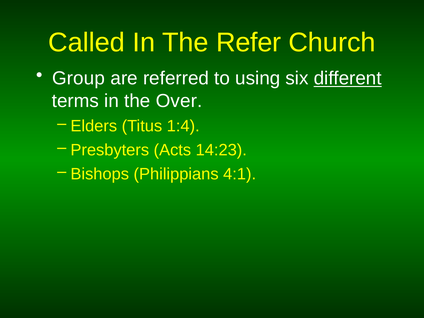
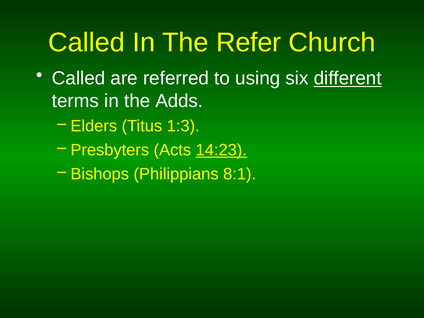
Group: Group -> Called (79, 78)
Over: Over -> Adds (179, 101)
1:4: 1:4 -> 1:3 (183, 126)
14:23 underline: none -> present (221, 150)
4:1: 4:1 -> 8:1 (240, 174)
